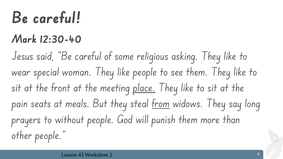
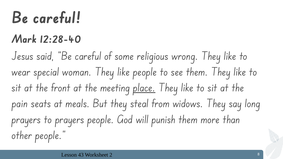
12:30-40: 12:30-40 -> 12:28-40 (61, 39)
asking: asking -> wrong (185, 56)
from underline: present -> none (161, 104)
to without: without -> prayers (70, 120)
